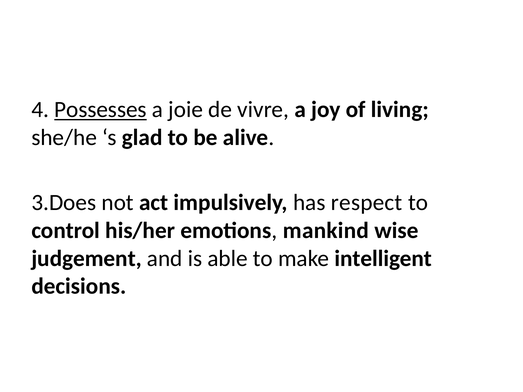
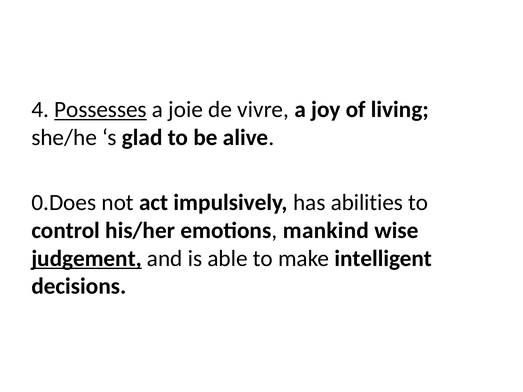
3.Does: 3.Does -> 0.Does (64, 203)
respect: respect -> abilities (367, 203)
judgement underline: none -> present (87, 259)
